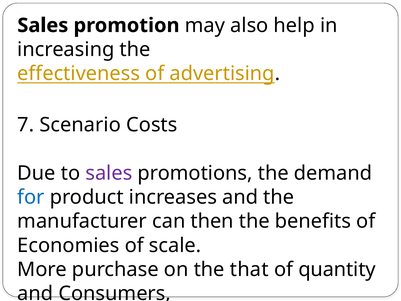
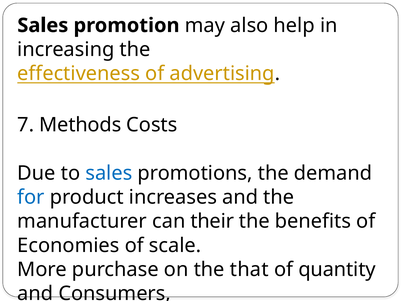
Scenario: Scenario -> Methods (80, 125)
sales colour: purple -> blue (109, 173)
then: then -> their (212, 221)
